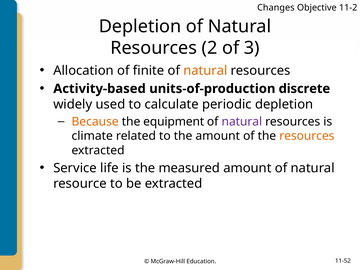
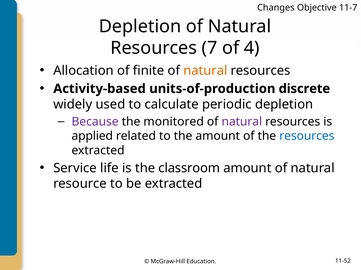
11-2: 11-2 -> 11-7 (348, 8)
2: 2 -> 7 (210, 48)
3: 3 -> 4 (252, 48)
Because colour: orange -> purple (95, 122)
equipment: equipment -> monitored (174, 122)
climate: climate -> applied (92, 136)
resources colour: orange -> blue (307, 136)
measured: measured -> classroom (189, 169)
